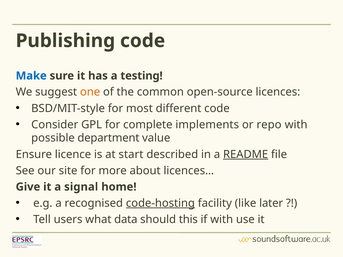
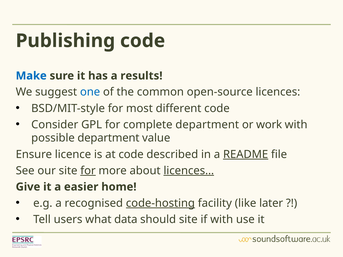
testing: testing -> results (141, 76)
one colour: orange -> blue (90, 92)
complete implements: implements -> department (207, 125)
repo: repo -> work (269, 125)
at start: start -> code (131, 154)
for underline: none -> present (88, 171)
licences… underline: none -> present (189, 171)
signal: signal -> easier (81, 187)
should this: this -> site (188, 220)
